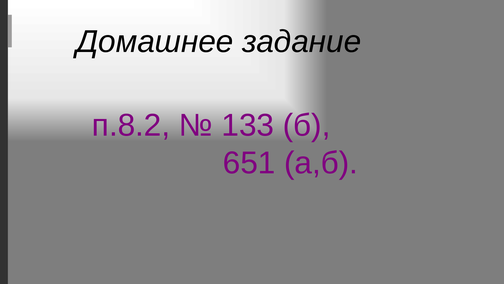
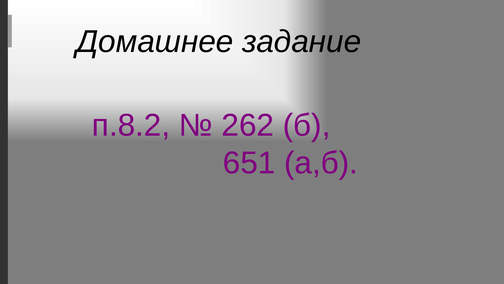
133: 133 -> 262 (248, 125)
